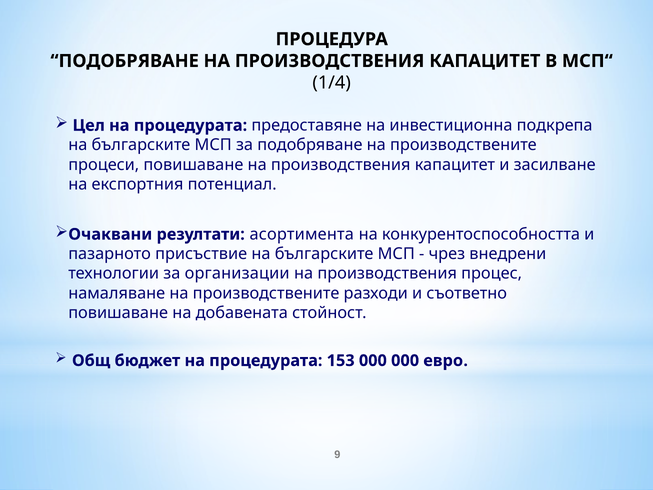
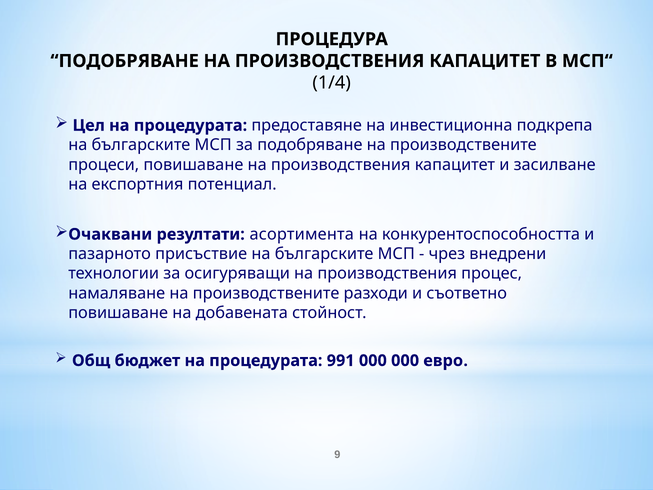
организации: организации -> осигуряващи (237, 273)
153: 153 -> 991 (341, 360)
